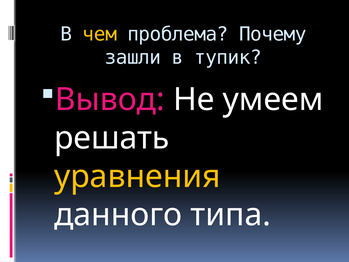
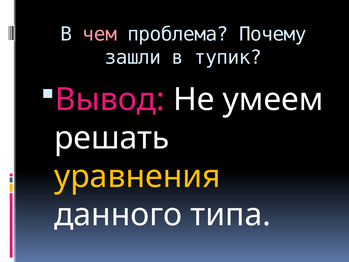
чем colour: yellow -> pink (100, 34)
